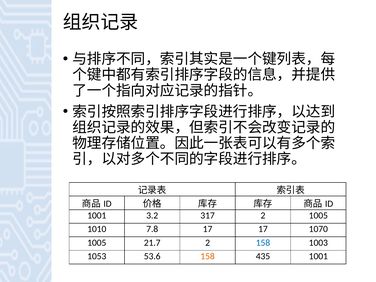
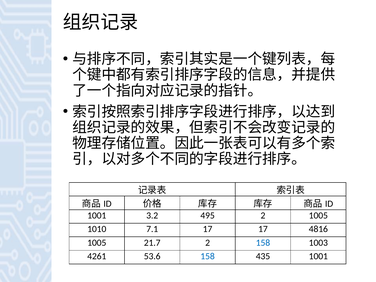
317: 317 -> 495 (208, 216)
7.8: 7.8 -> 7.1 (152, 229)
1070: 1070 -> 4816 (318, 229)
1053: 1053 -> 4261 (97, 256)
158 colour: orange -> blue (208, 256)
